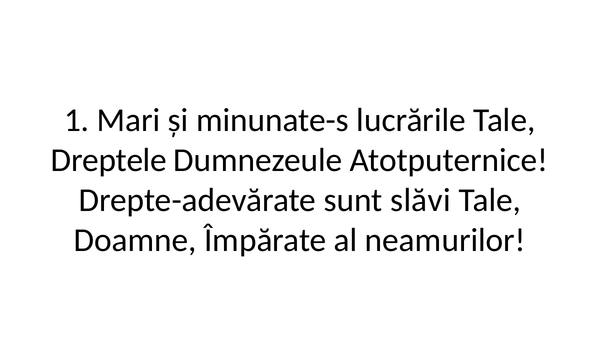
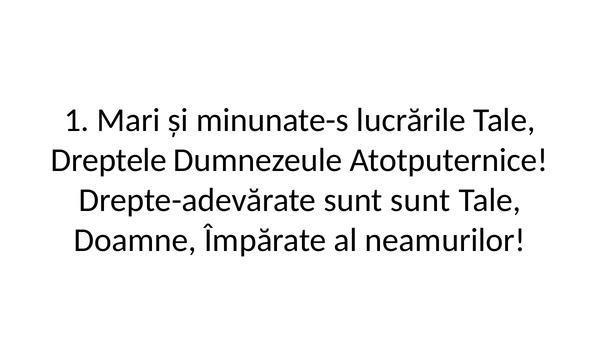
sunt slăvi: slăvi -> sunt (420, 200)
